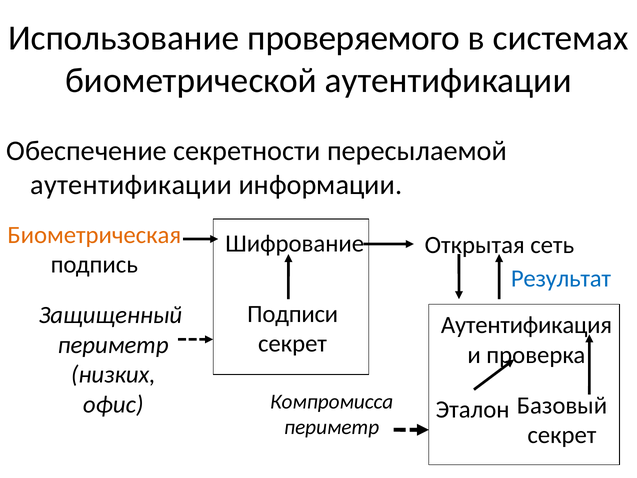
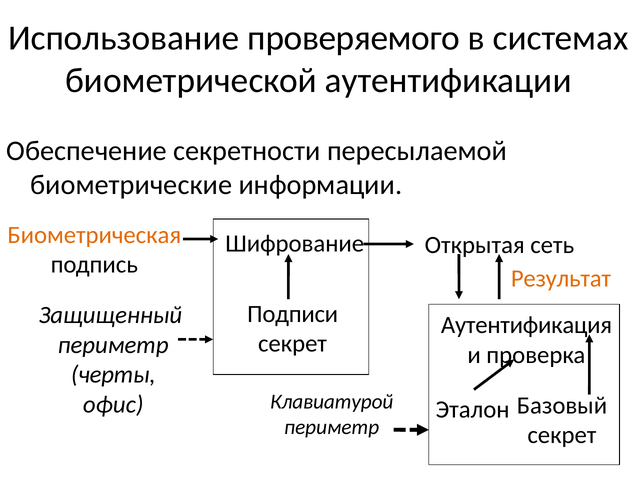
аутентификации: аутентификации -> биометрические (131, 185)
Результат colour: blue -> orange (561, 279)
низких: низких -> черты (113, 375)
Компромисса: Компромисса -> Клавиатурой (332, 402)
